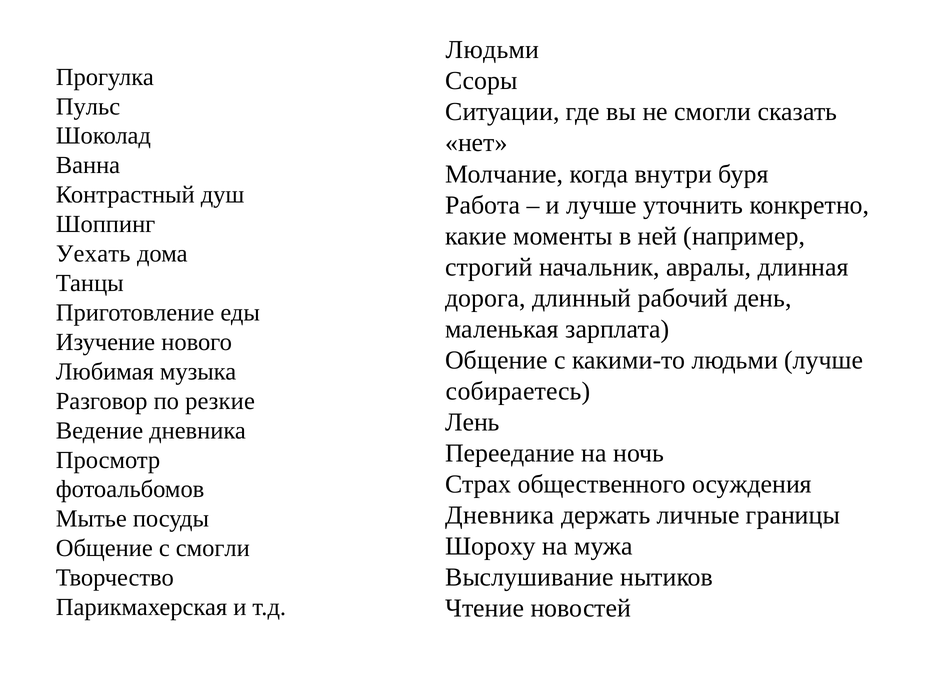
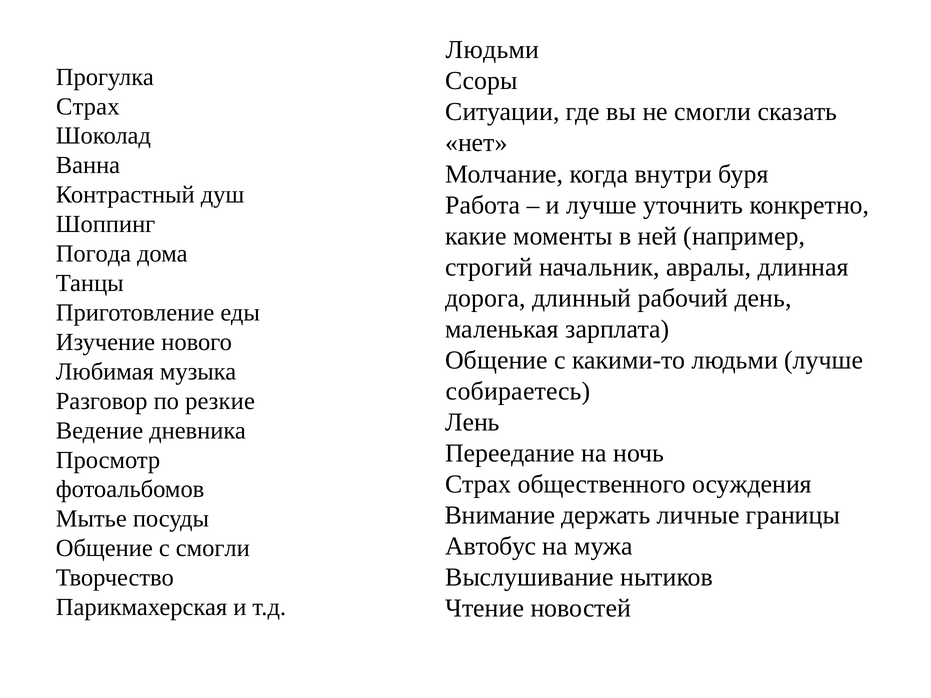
Пульс: Пульс -> Страх (88, 106)
Уехать: Уехать -> Погода (93, 254)
Дневника: Дневника -> Внимание (500, 516)
Шороху: Шороху -> Автобус (491, 547)
